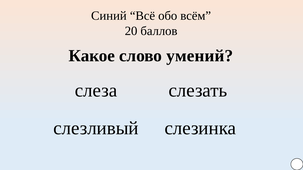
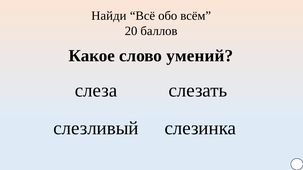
Синий: Синий -> Найди (109, 16)
